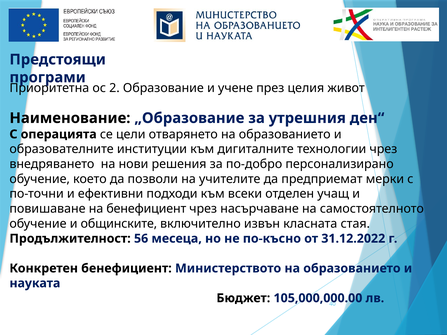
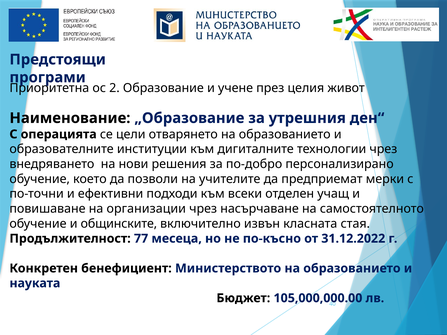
на бенефициент: бенефициент -> организации (146, 209)
56: 56 -> 77 (141, 239)
